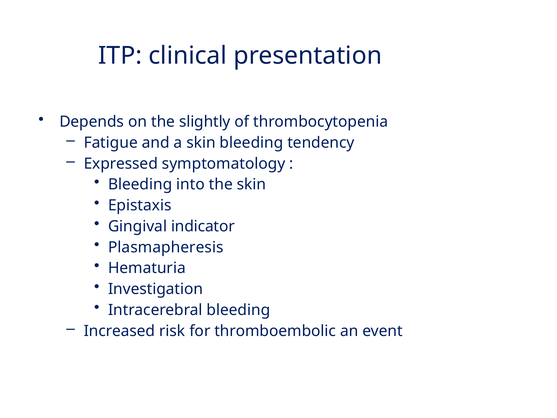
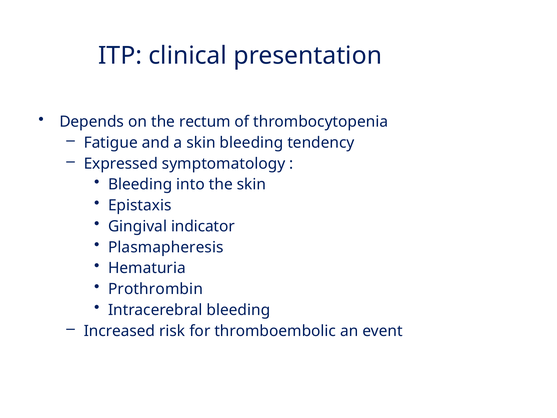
slightly: slightly -> rectum (205, 122)
Investigation: Investigation -> Prothrombin (156, 289)
